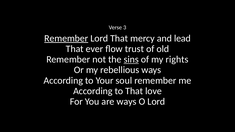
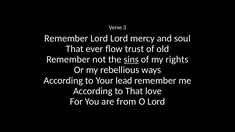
Remember underline: present -> none (66, 38)
Lord That: That -> Lord (119, 38)
lead: lead -> soul (182, 38)
soul: soul -> lead (124, 81)
are ways: ways -> from (126, 102)
